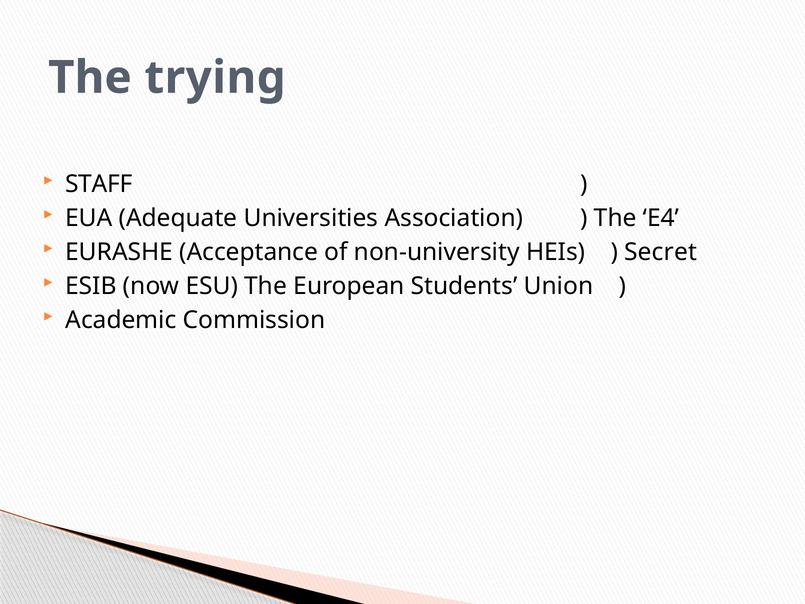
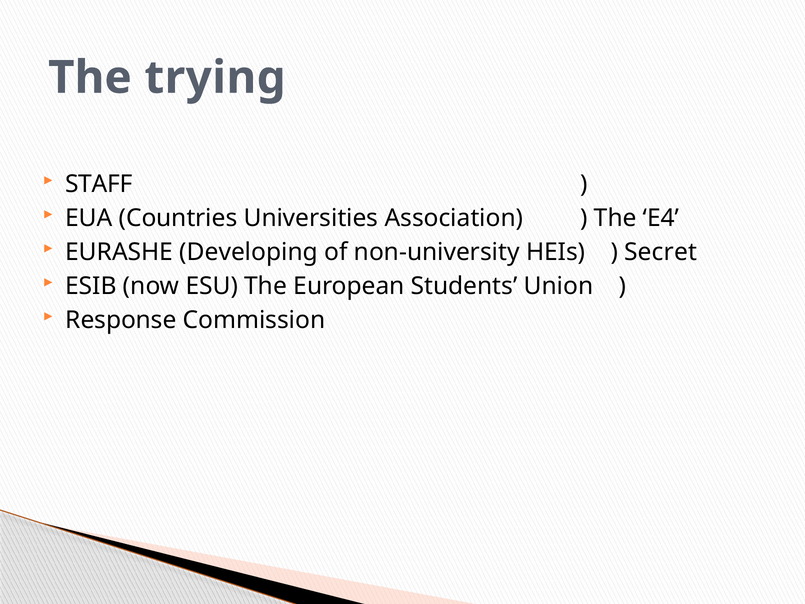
Adequate: Adequate -> Countries (178, 218)
Acceptance: Acceptance -> Developing (249, 252)
Academic: Academic -> Response (121, 320)
